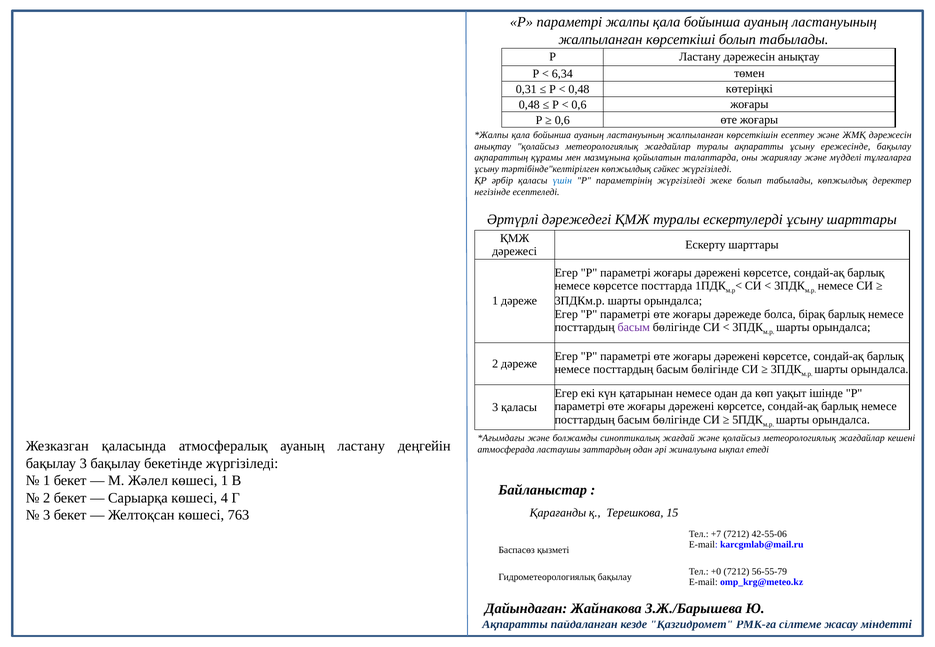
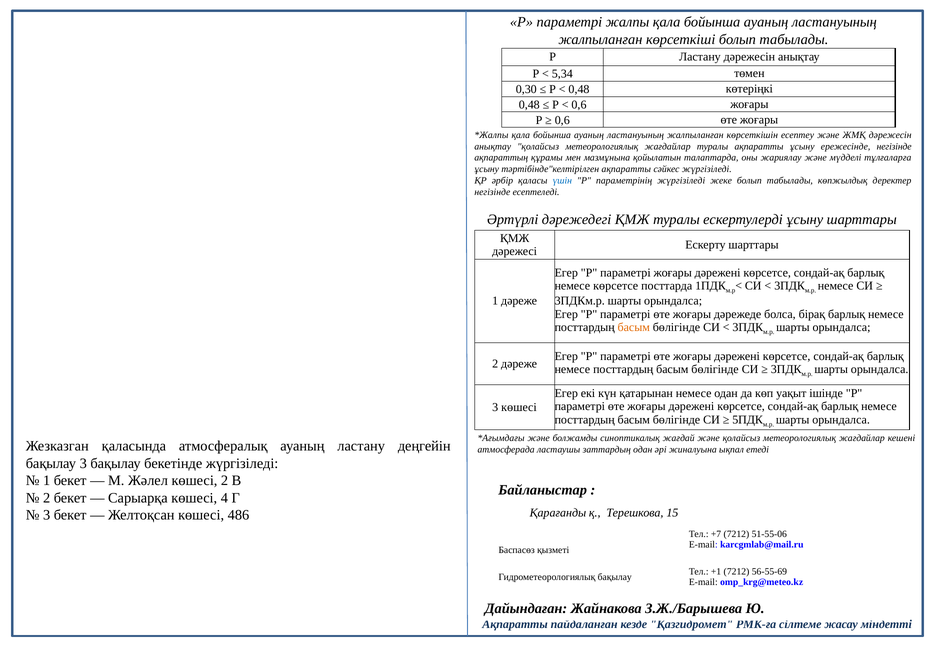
6,34: 6,34 -> 5,34 (562, 74)
0,31: 0,31 -> 0,30 (526, 89)
ережесінде бақылау: бақылау -> негізінде (894, 146)
тәртібінде"келтірілген көпжылдық: көпжылдық -> ақпаратты (626, 169)
басым colour: purple -> orange (634, 328)
3 қаласы: қаласы -> көшесі (519, 408)
көшесі 1: 1 -> 2 (225, 481)
763: 763 -> 486 (238, 515)
42-55-06: 42-55-06 -> 51-55-06 (769, 534)
+0: +0 -> +1 (716, 572)
56-55-79: 56-55-79 -> 56-55-69 (769, 572)
